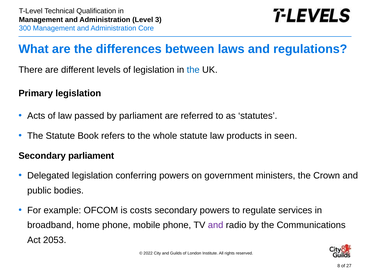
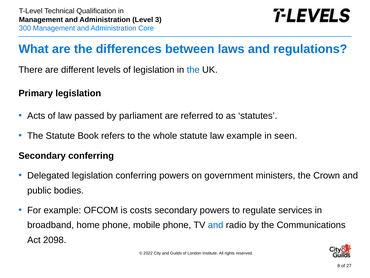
law products: products -> example (244, 136)
Secondary parliament: parliament -> conferring (91, 155)
and colour: purple -> blue (216, 225)
2053: 2053 -> 2098 (55, 240)
